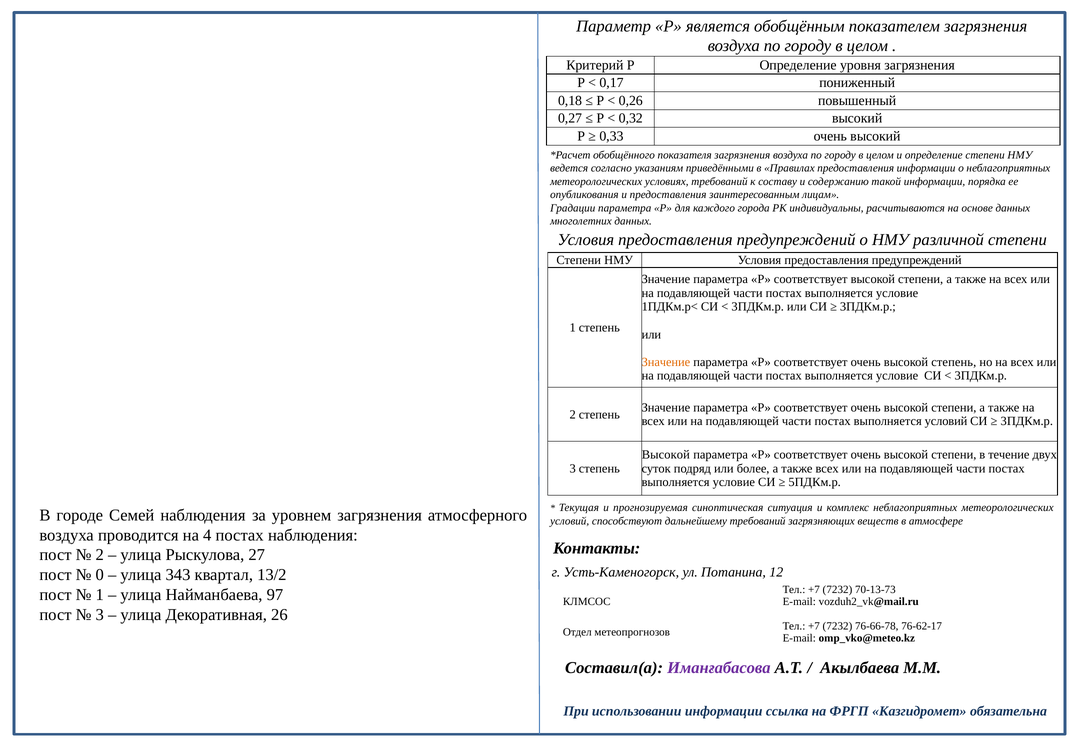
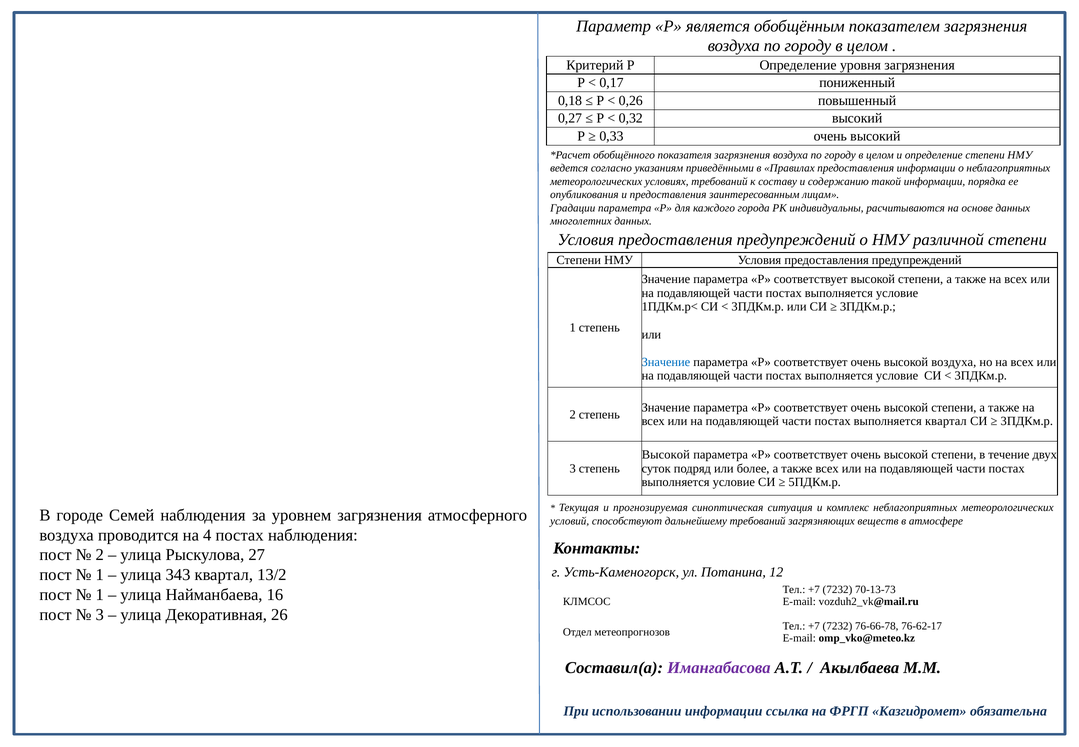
Значение colour: orange -> blue (666, 362)
высокой степень: степень -> воздуха (954, 362)
выполняется условий: условий -> квартал (946, 421)
0: 0 -> 1 (100, 575)
97: 97 -> 16 (275, 595)
